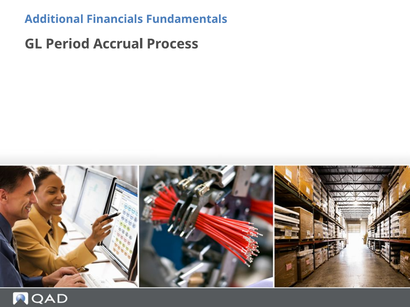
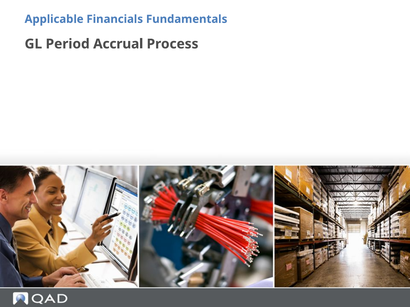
Additional: Additional -> Applicable (54, 19)
